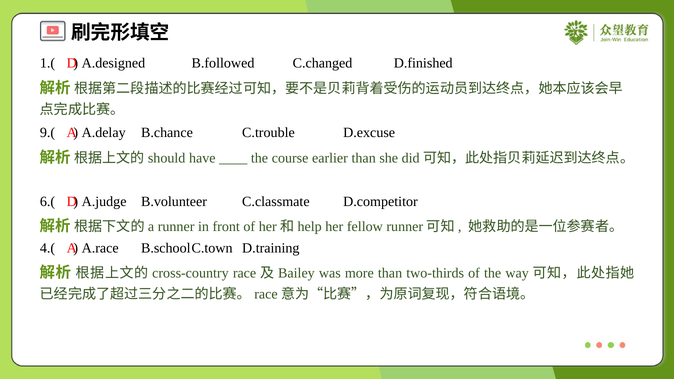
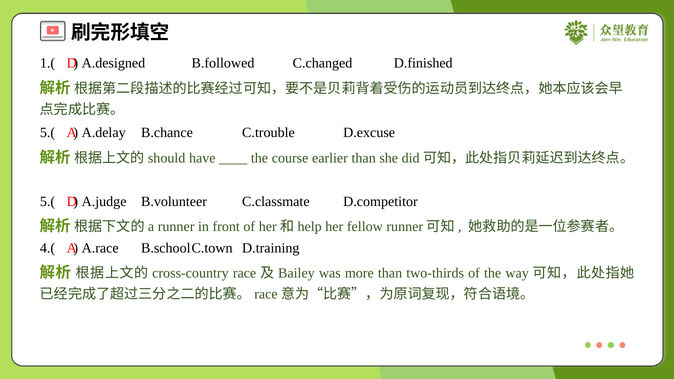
9.(: 9.( -> 5.( (48, 133)
6.(: 6.( -> 5.( (48, 201)
